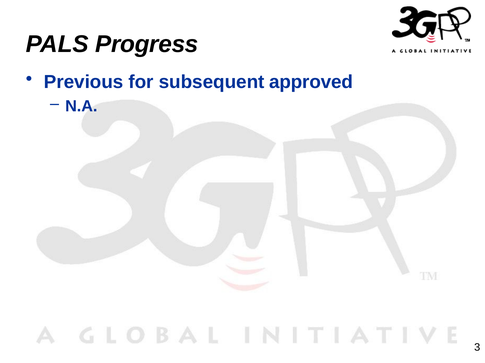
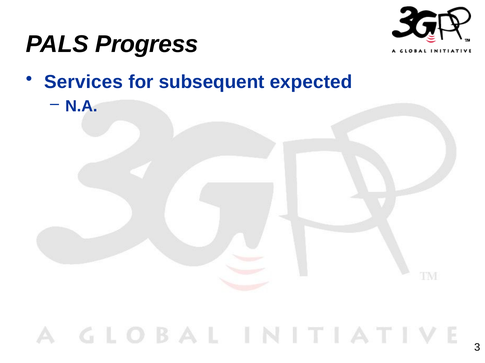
Previous: Previous -> Services (84, 82)
approved: approved -> expected (311, 82)
